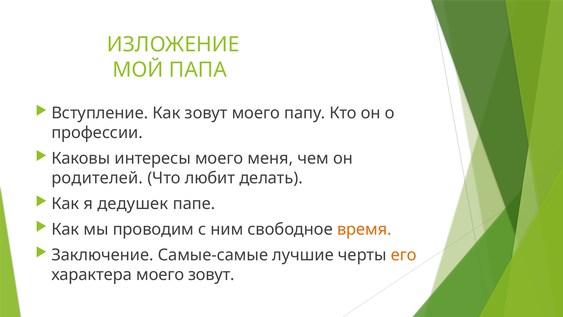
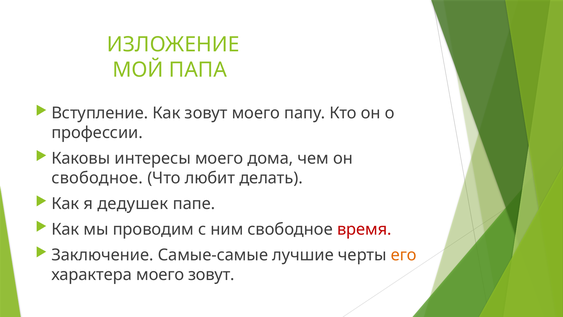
меня: меня -> дома (270, 158)
родителей: родителей -> свободное (97, 178)
время colour: orange -> red (364, 229)
